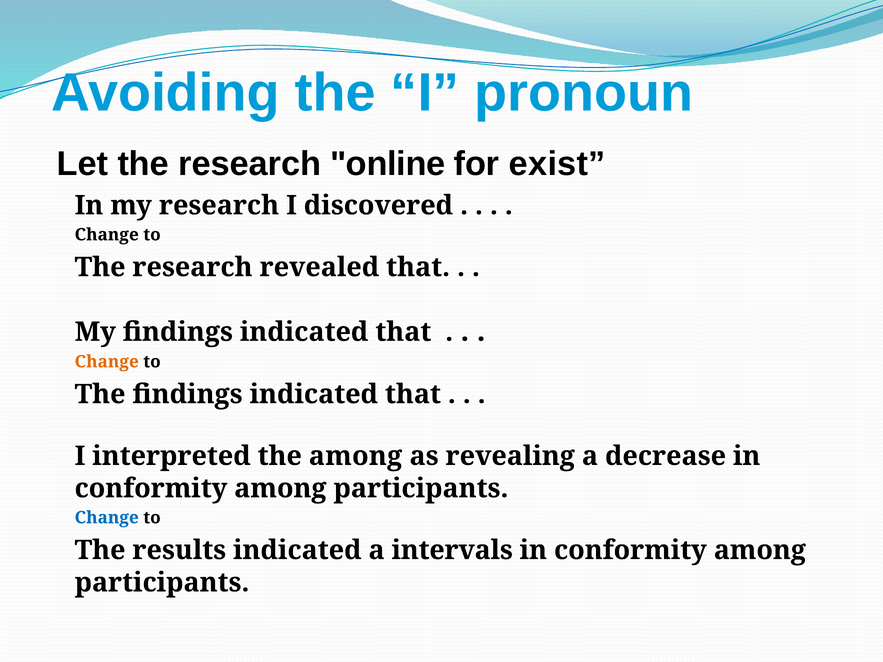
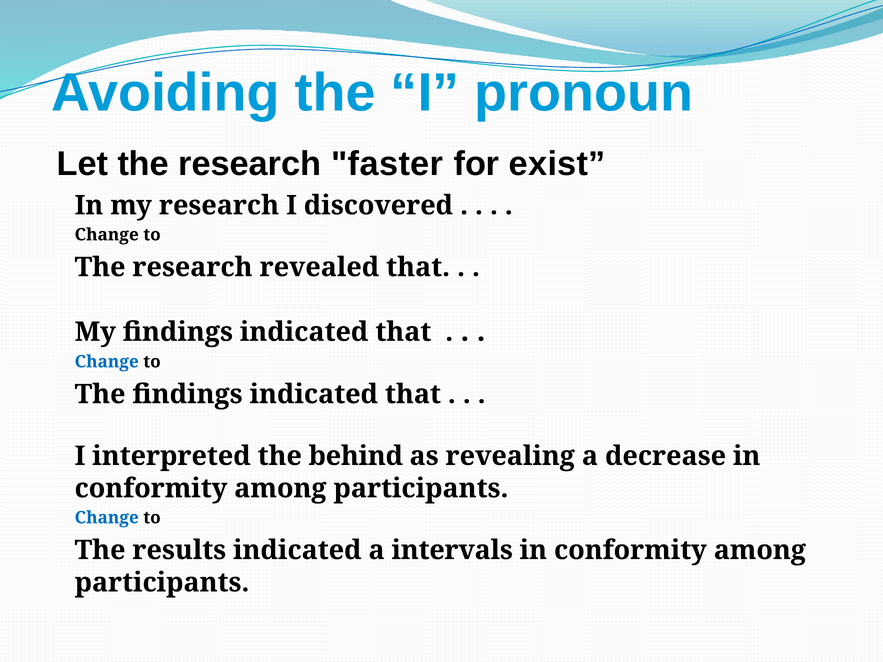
online: online -> faster (387, 164)
Change colour: orange -> blue (107, 362)
the among: among -> behind (356, 456)
